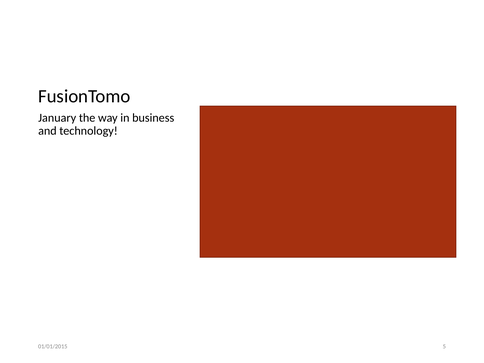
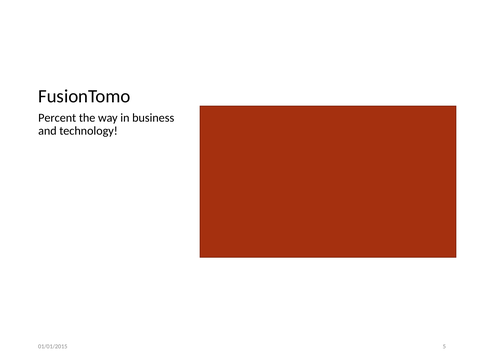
January: January -> Percent (57, 118)
